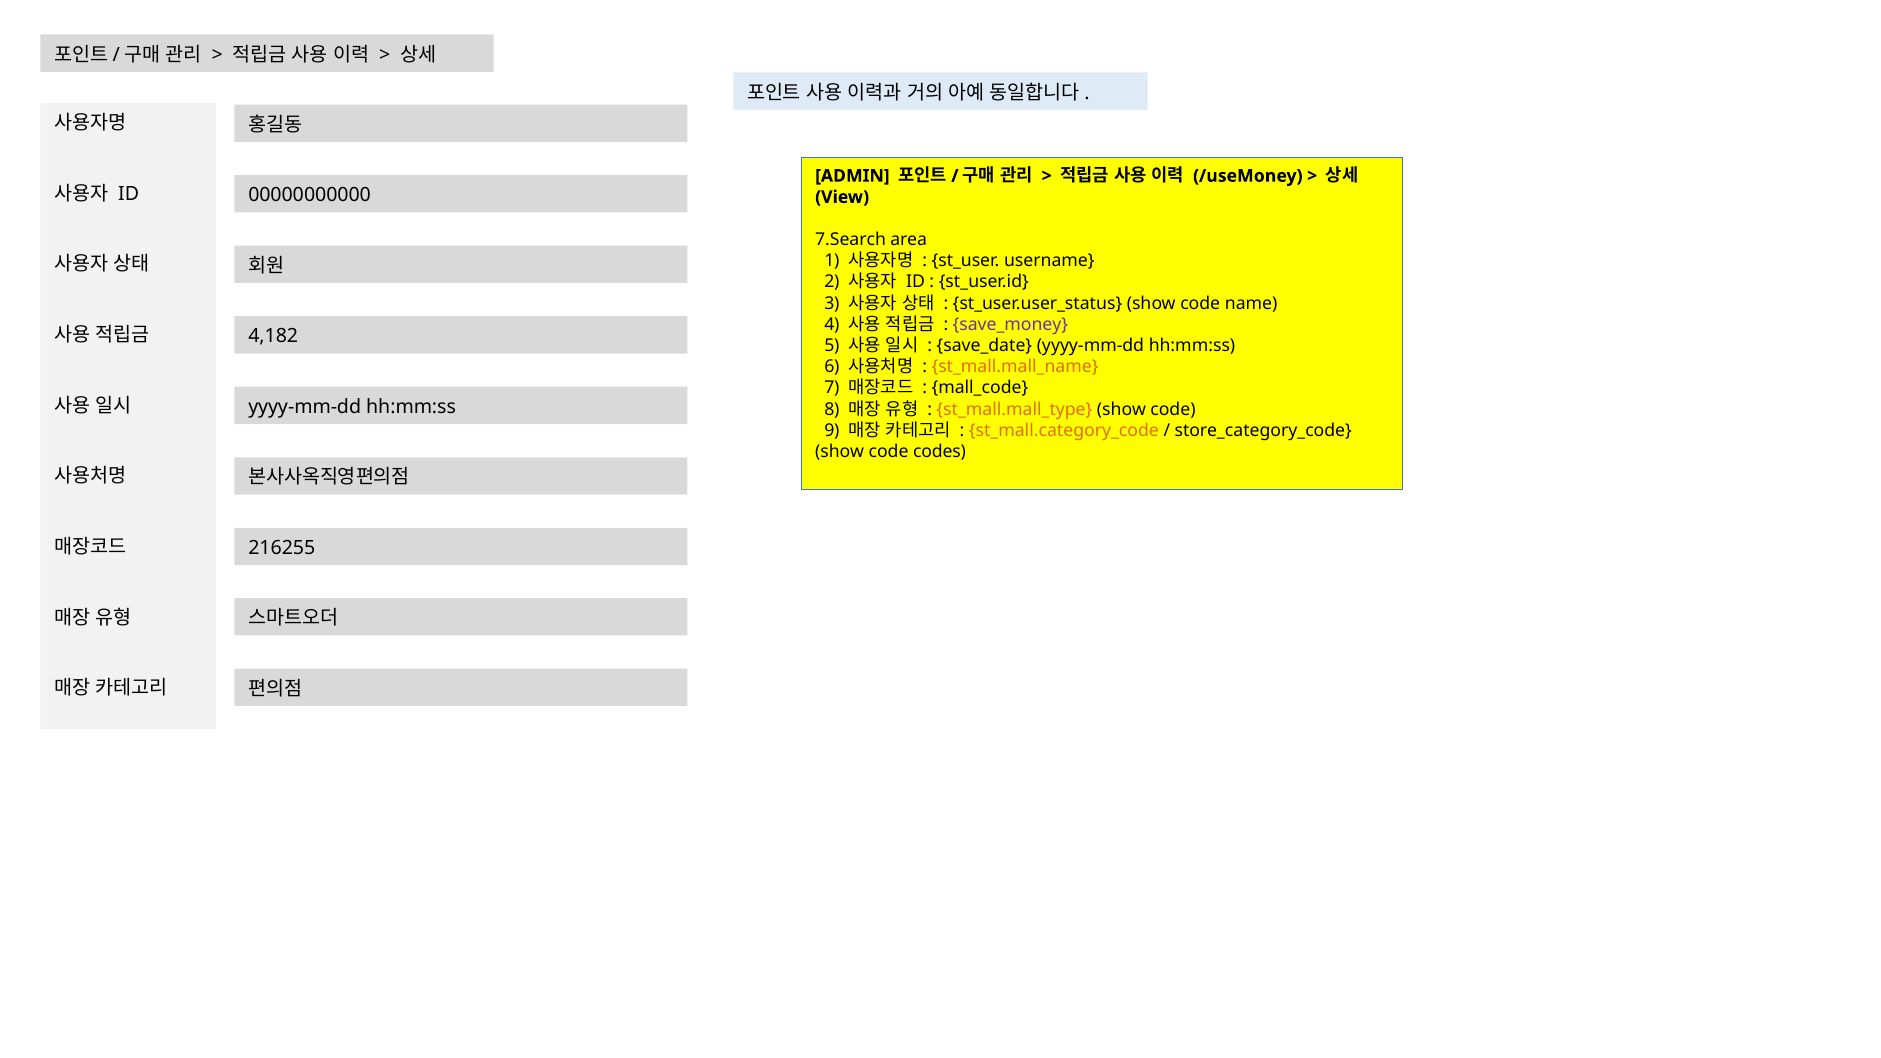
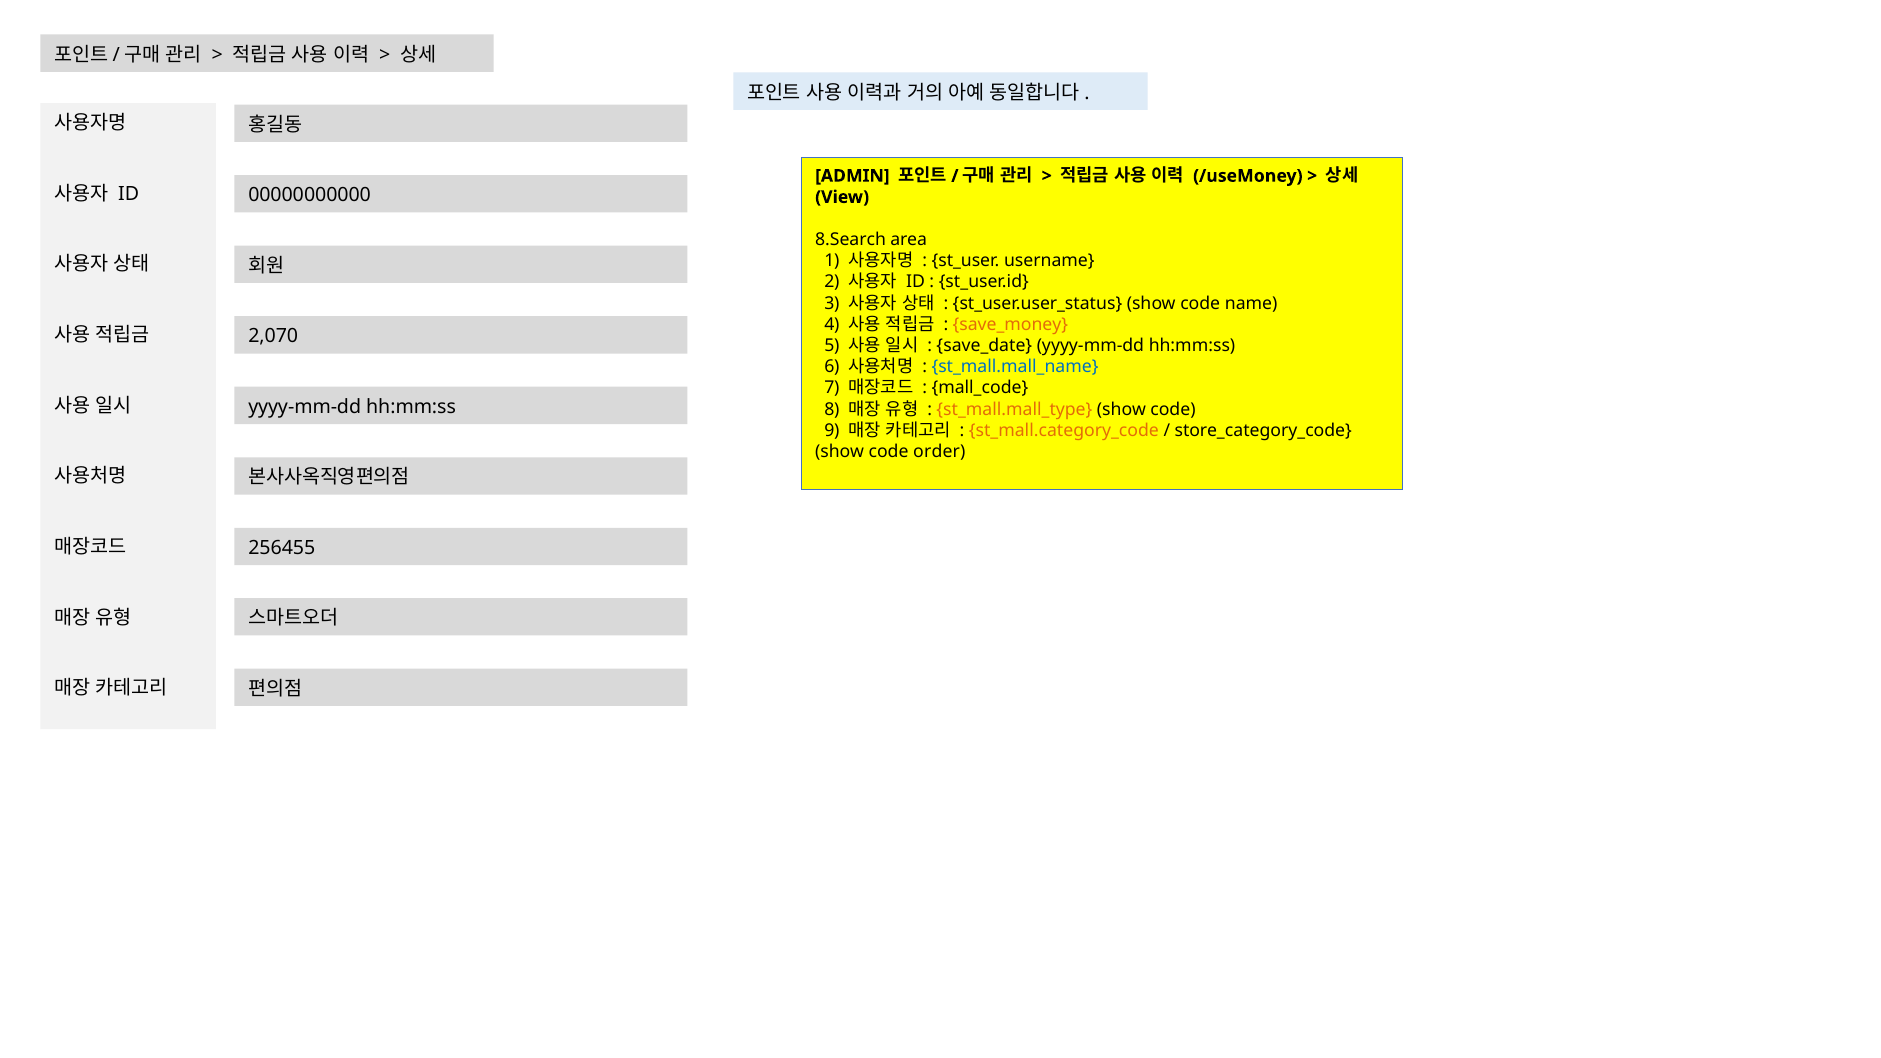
7.Search: 7.Search -> 8.Search (851, 240)
save_money colour: purple -> orange (1010, 324)
4,182: 4,182 -> 2,070 (273, 336)
st_mall.mall_name colour: orange -> blue (1015, 367)
codes: codes -> order (939, 452)
216255: 216255 -> 256455 (282, 548)
